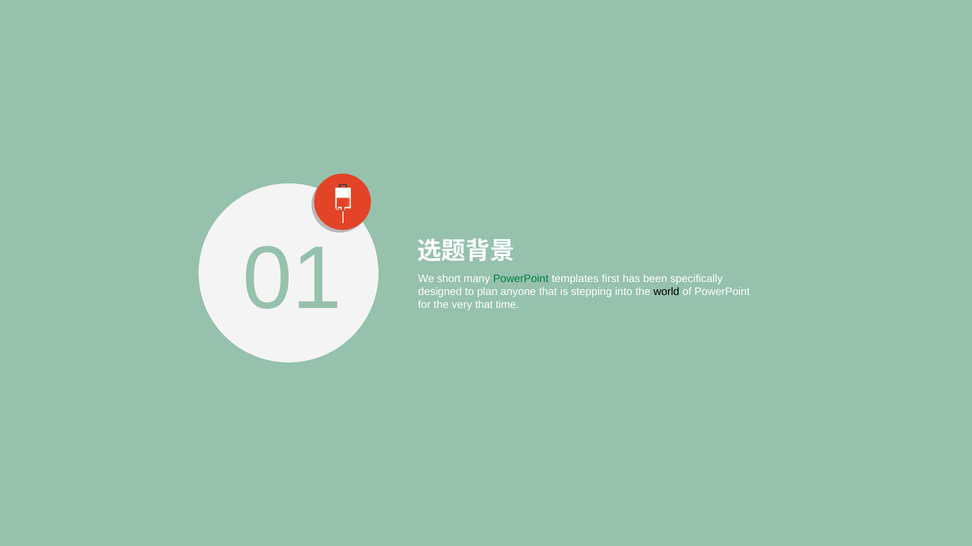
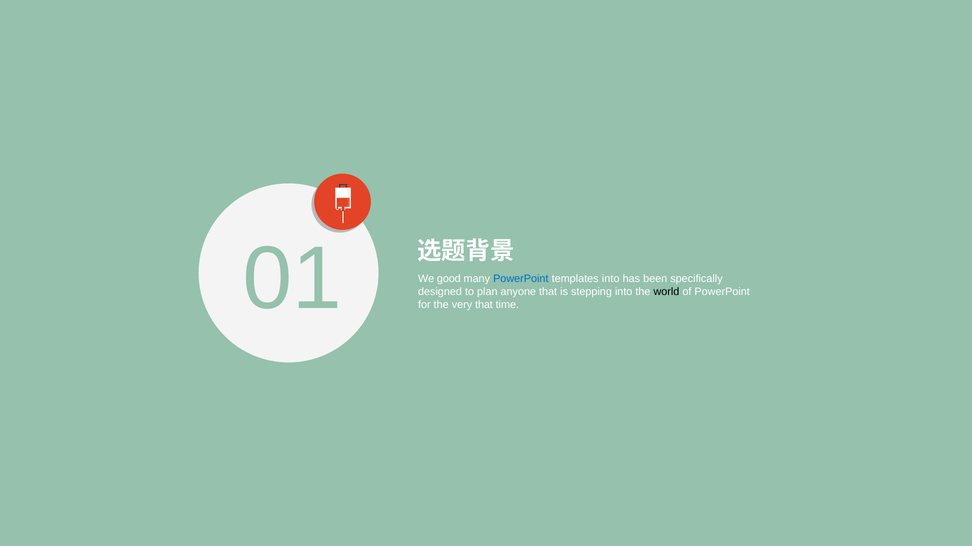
short: short -> good (449, 279)
PowerPoint colour: green -> blue (521, 279)
templates first: first -> into (611, 279)
